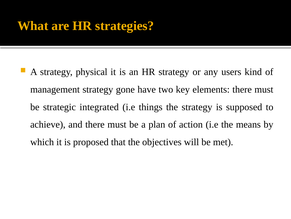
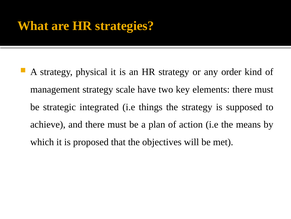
users: users -> order (231, 72)
gone: gone -> scale (125, 89)
